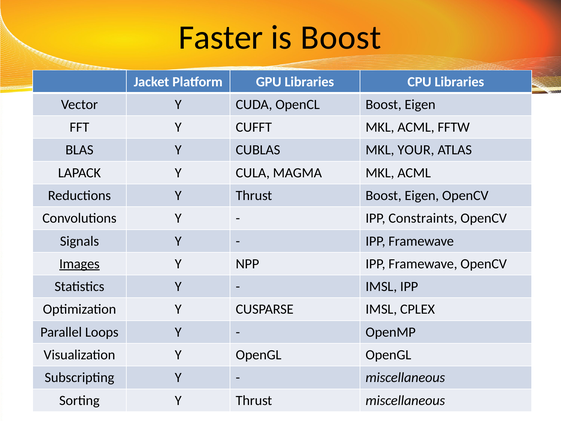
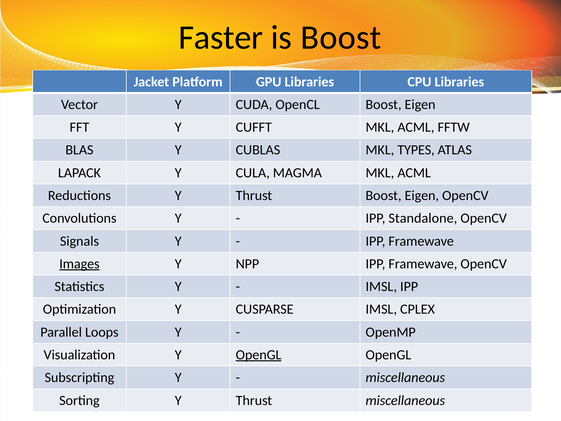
YOUR: YOUR -> TYPES (416, 150)
Constraints: Constraints -> Standalone (423, 218)
OpenGL underline: none -> present (259, 355)
